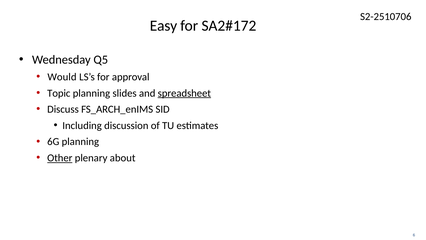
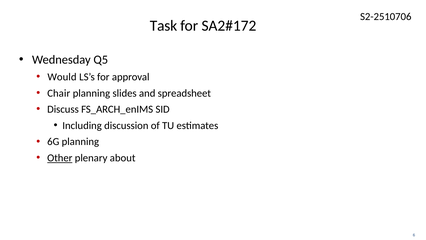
Easy: Easy -> Task (163, 26)
Topic: Topic -> Chair (59, 93)
spreadsheet underline: present -> none (184, 93)
